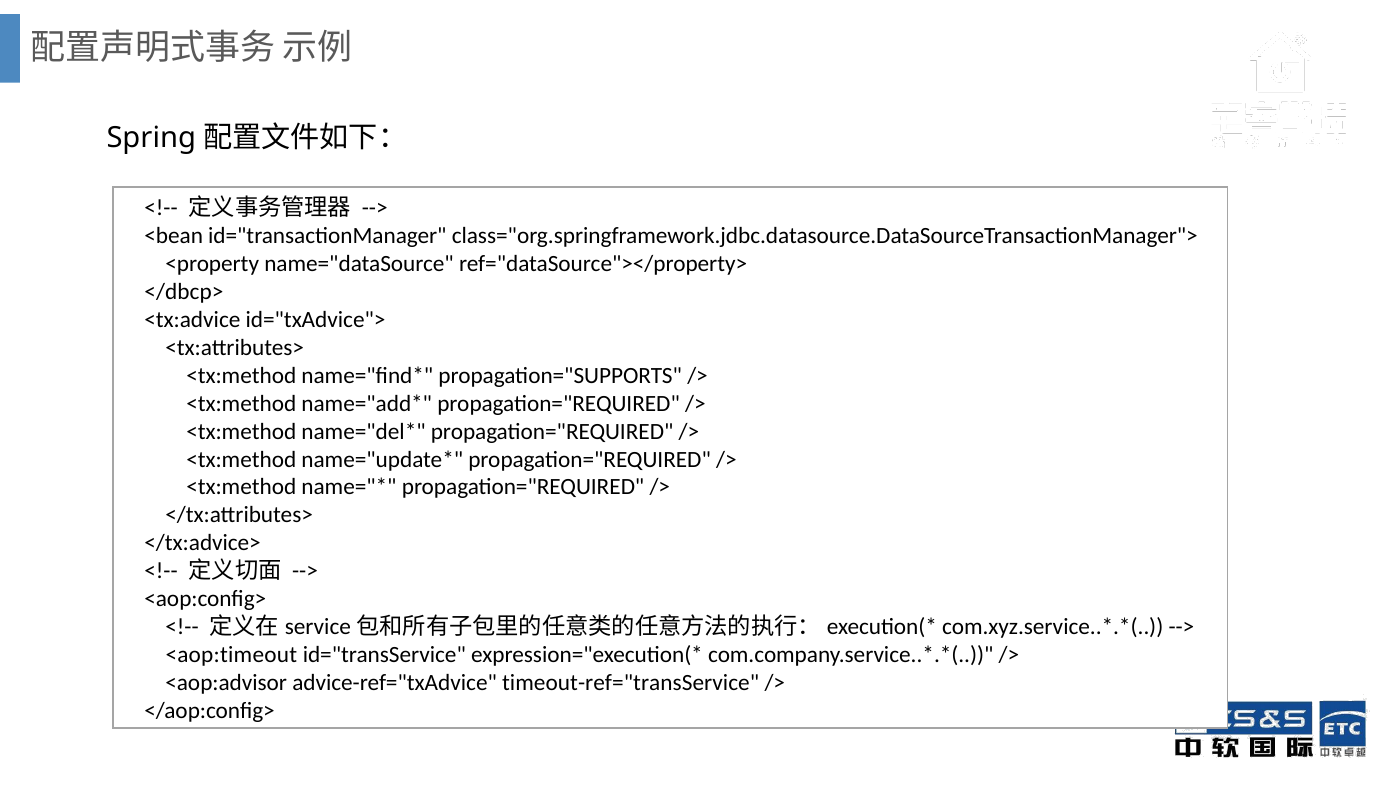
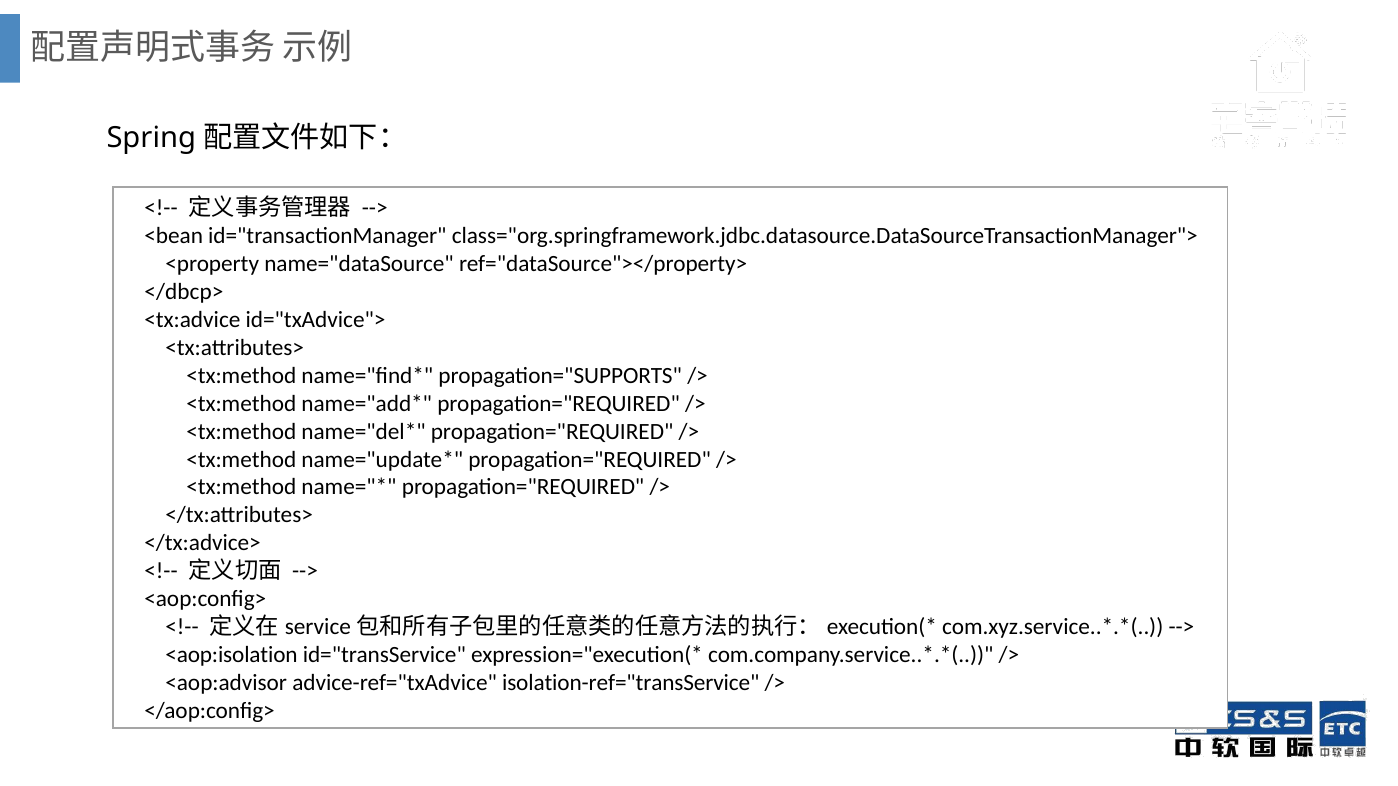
<aop:timeout: <aop:timeout -> <aop:isolation (231, 655)
timeout-ref="transService: timeout-ref="transService -> isolation-ref="transService (631, 683)
